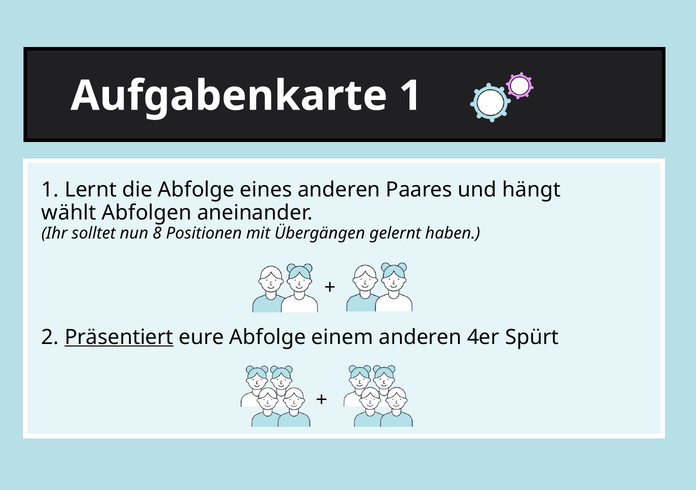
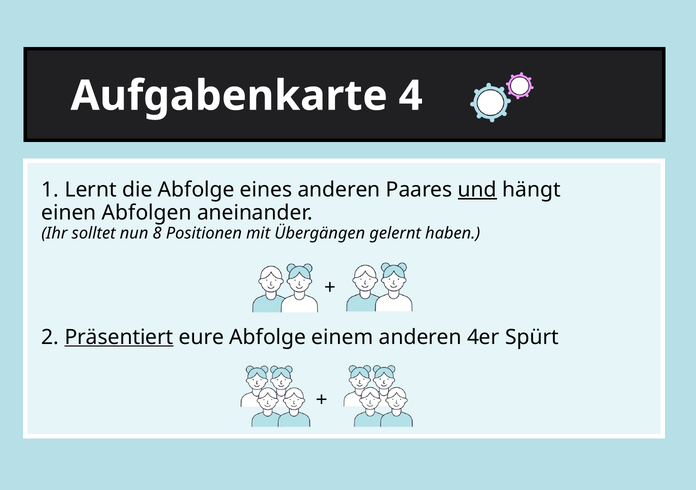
Aufgabenkarte 1: 1 -> 4 (411, 96)
und underline: none -> present (477, 190)
wählt: wählt -> einen (69, 213)
